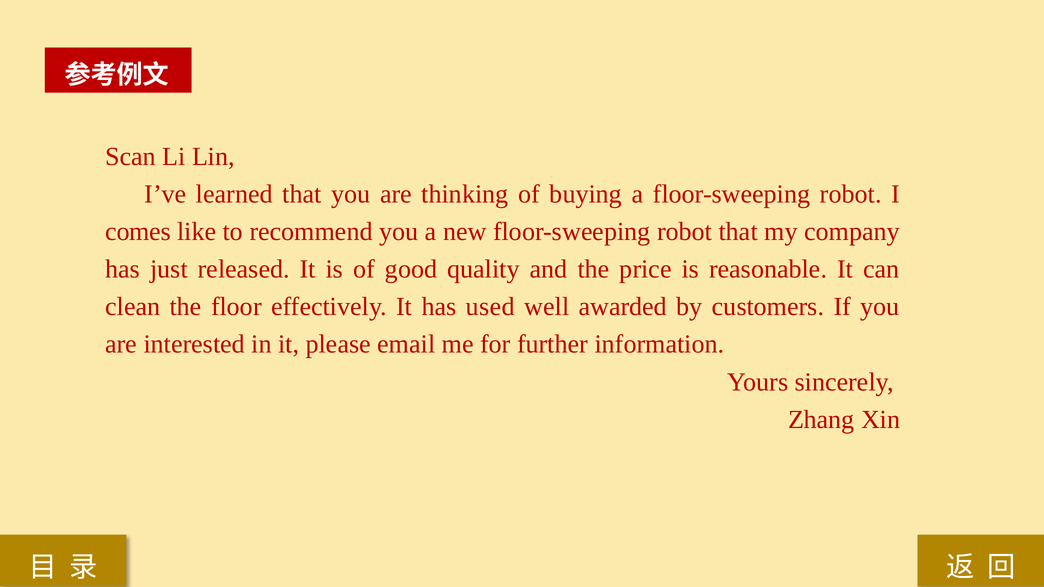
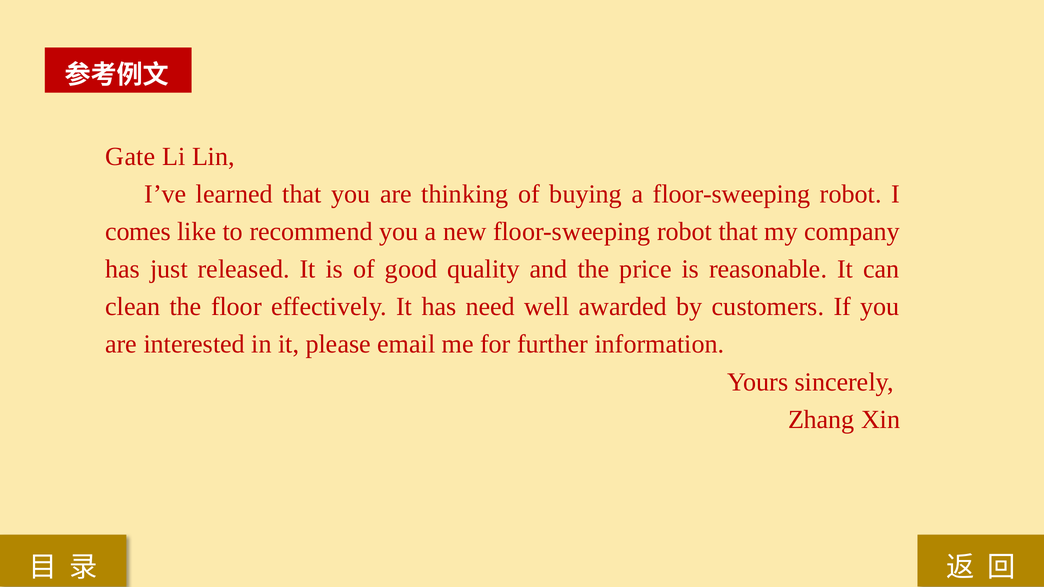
Scan: Scan -> Gate (130, 157)
used: used -> need (490, 307)
